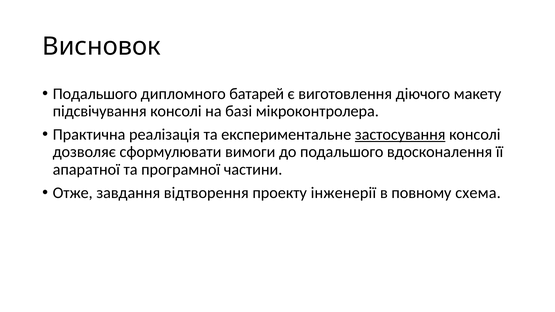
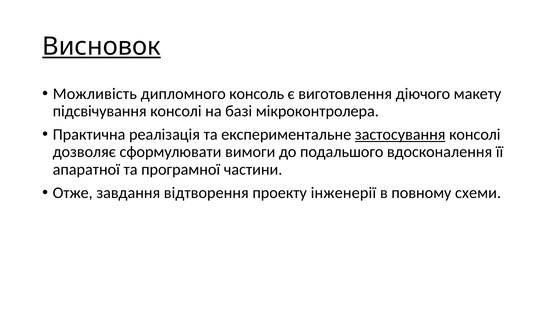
Висновок underline: none -> present (102, 47)
Подальшого: Подальшого -> Можливість (95, 94)
батарей: батарей -> консоль (257, 94)
схема: схема -> схеми (478, 193)
